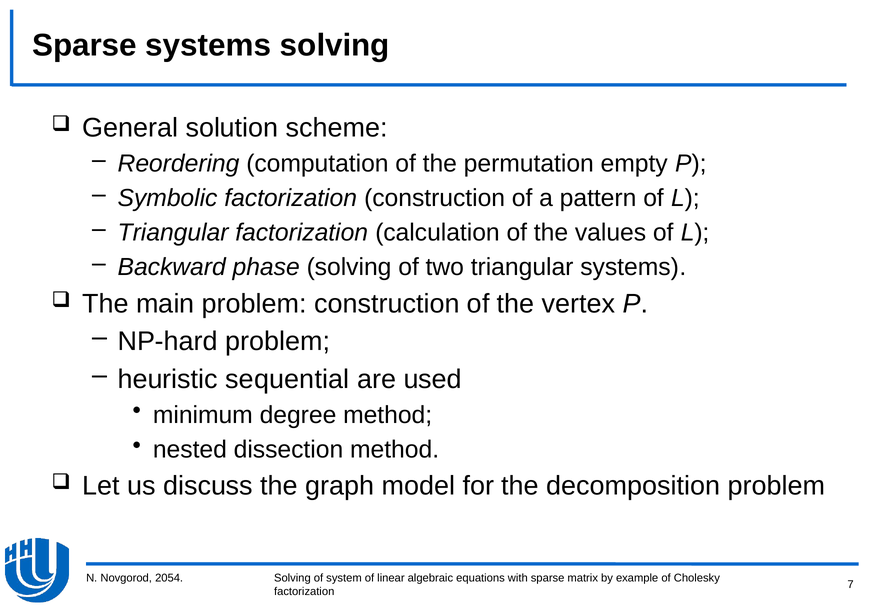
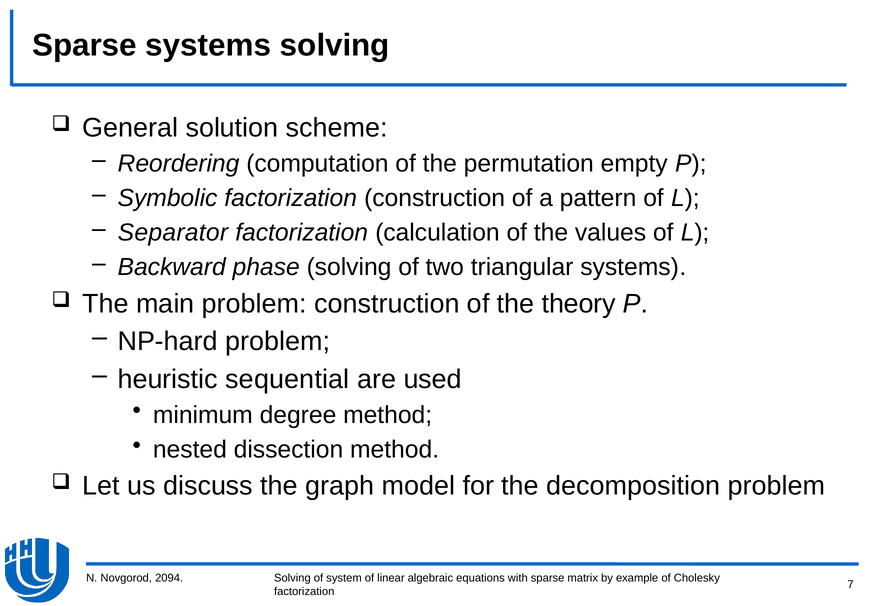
Triangular: Triangular -> Separator (173, 233)
vertex: vertex -> theory (579, 304)
2054: 2054 -> 2094 (169, 578)
